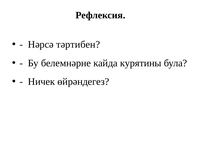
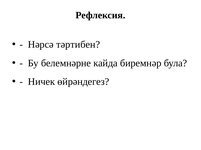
курятины: курятины -> биремнәр (141, 63)
